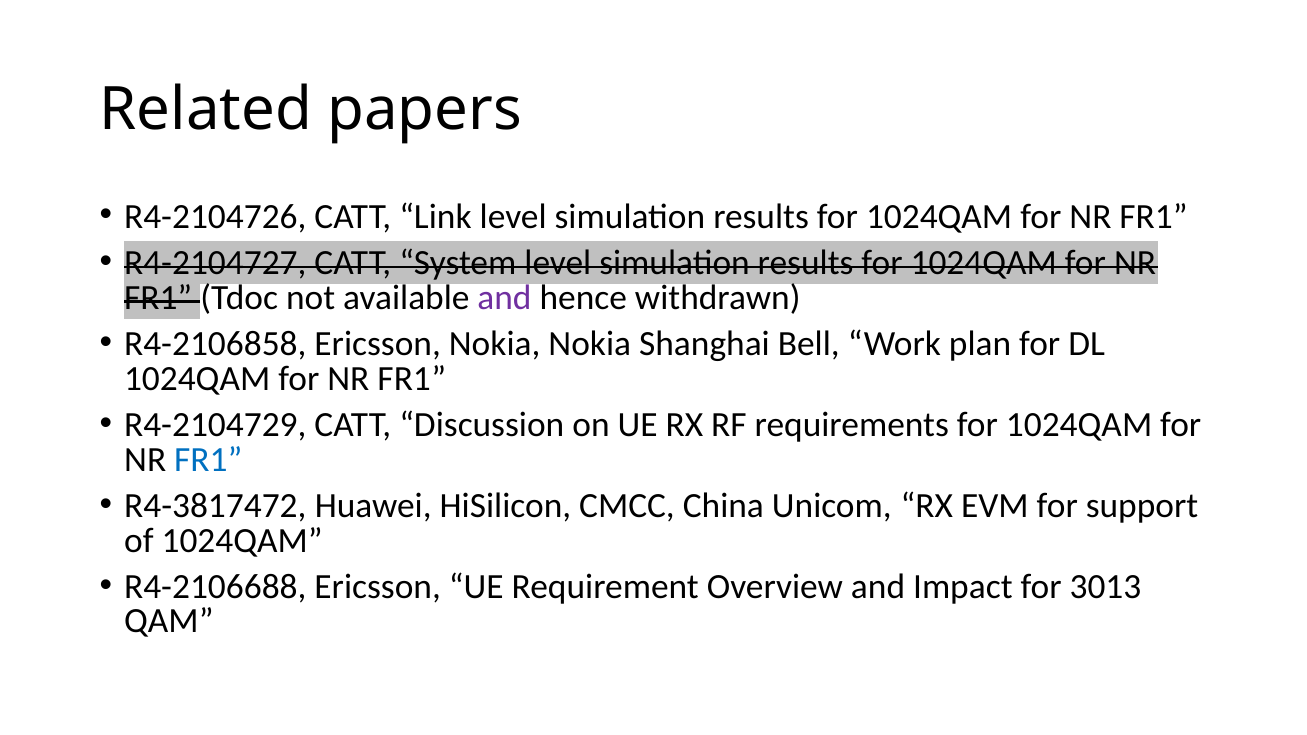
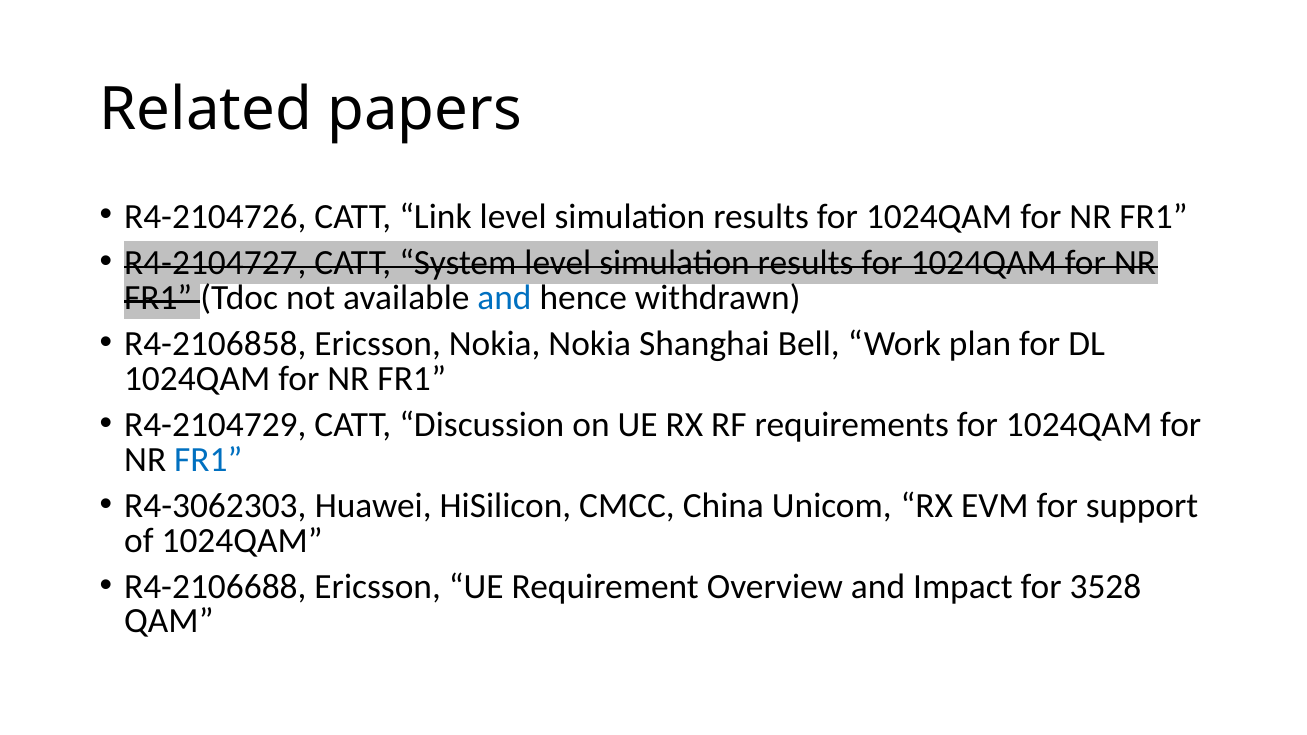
and colour: purple -> blue (505, 297)
R4-3817472: R4-3817472 -> R4-3062303 (215, 506)
3013: 3013 -> 3528 (1105, 587)
